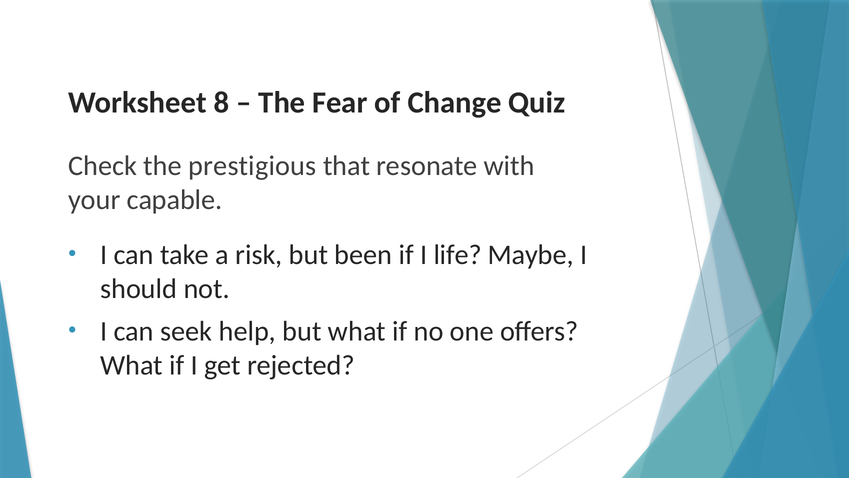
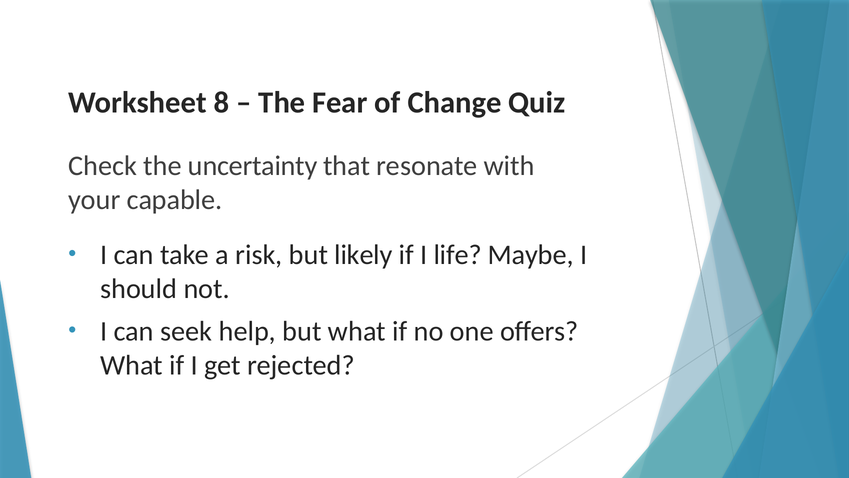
prestigious: prestigious -> uncertainty (253, 166)
been: been -> likely (363, 255)
